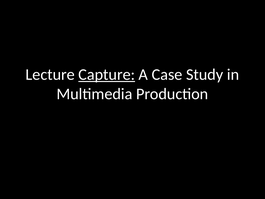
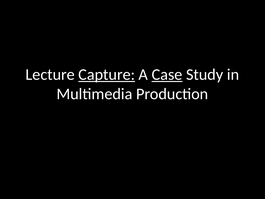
Case underline: none -> present (167, 74)
